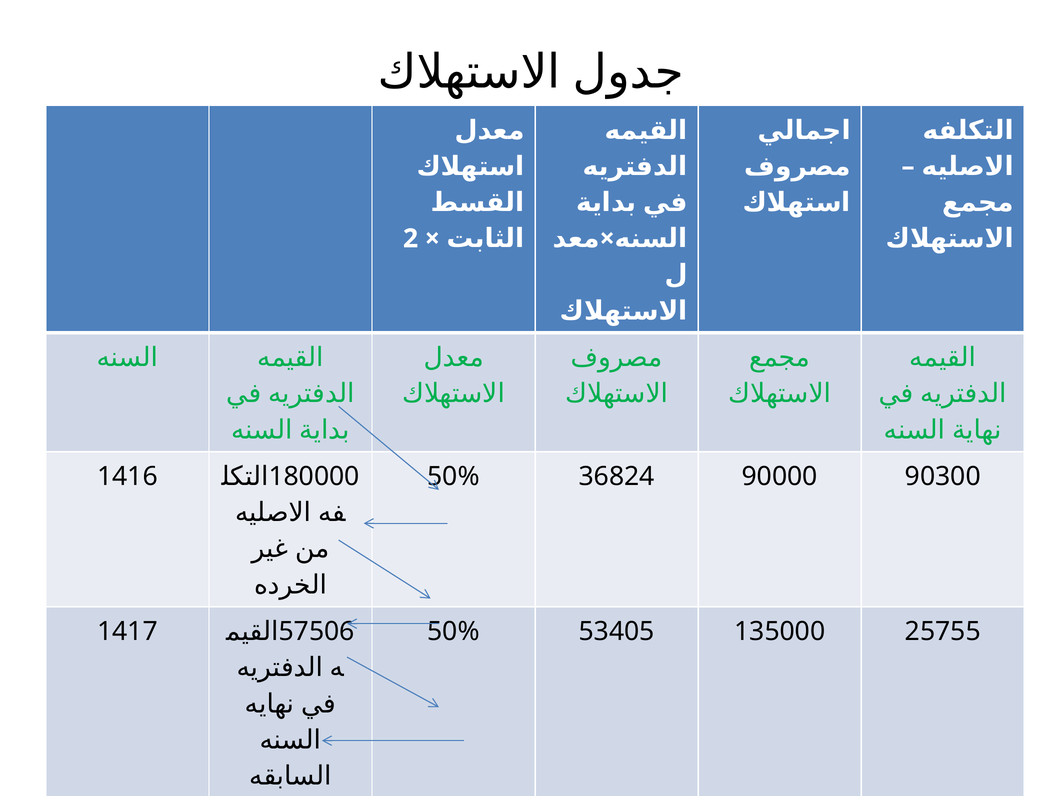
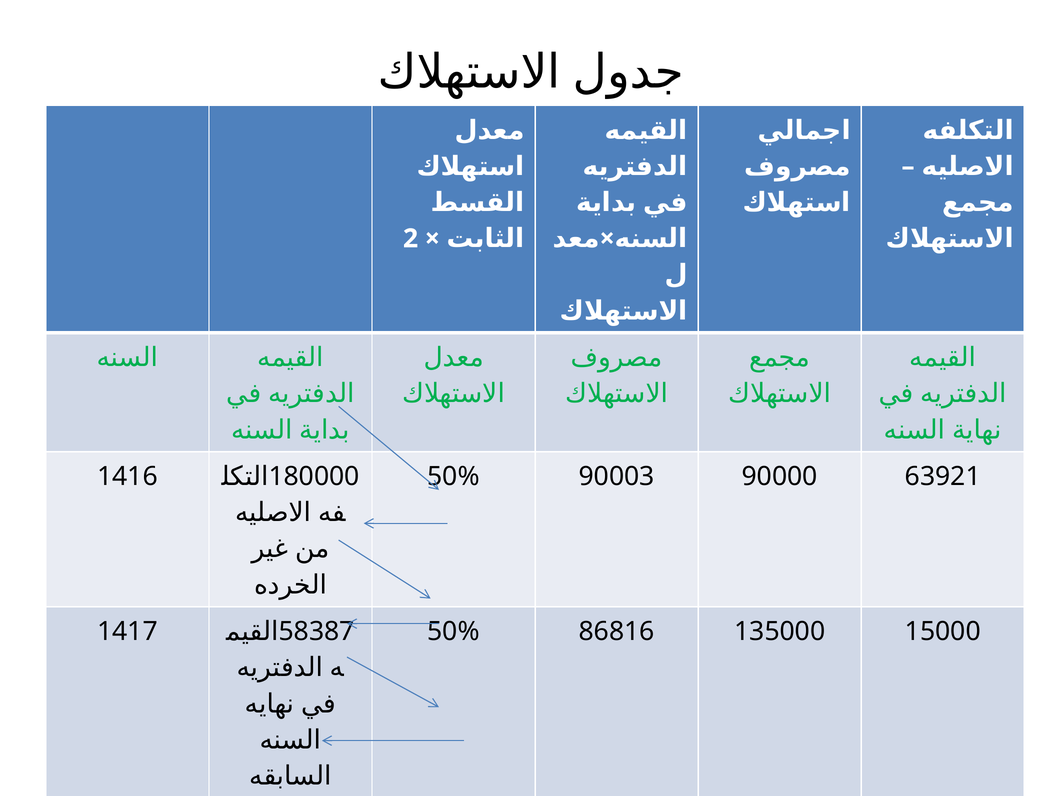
36824: 36824 -> 90003 (617, 477)
90300: 90300 -> 63921 (943, 477)
57506: 57506 -> 58387 (317, 632)
53405: 53405 -> 86816 (617, 632)
25755: 25755 -> 15000 (943, 632)
